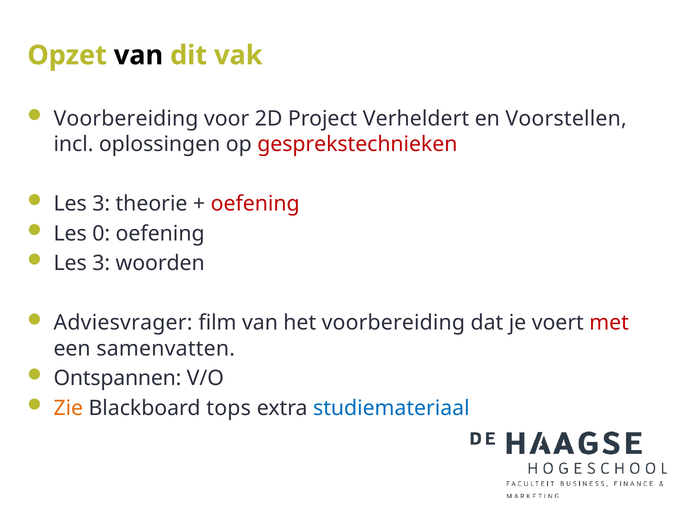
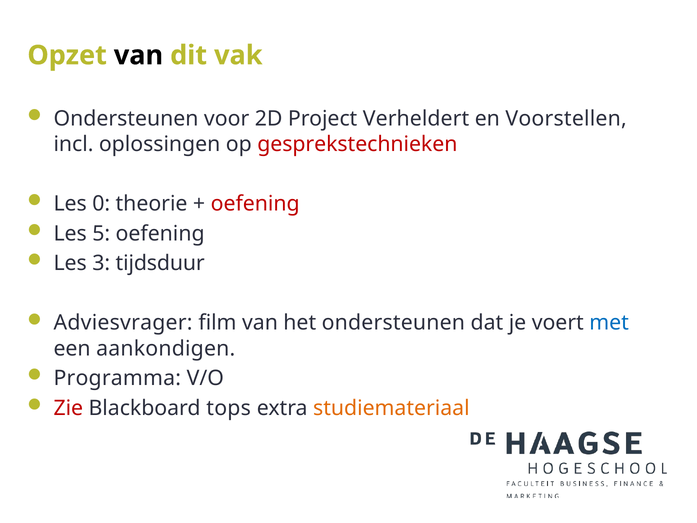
Voorbereiding: Voorbereiding -> Ondersteunen (126, 118)
3: 3 -> 0 (101, 204)
0: 0 -> 5 (101, 233)
woorden: woorden -> tijdsduur (160, 263)
het voorbereiding: voorbereiding -> ondersteunen (393, 323)
met colour: red -> blue (609, 323)
samenvatten: samenvatten -> aankondigen (166, 348)
Ontspannen: Ontspannen -> Programma (117, 378)
Zie colour: orange -> red (68, 408)
studiemateriaal colour: blue -> orange (391, 408)
